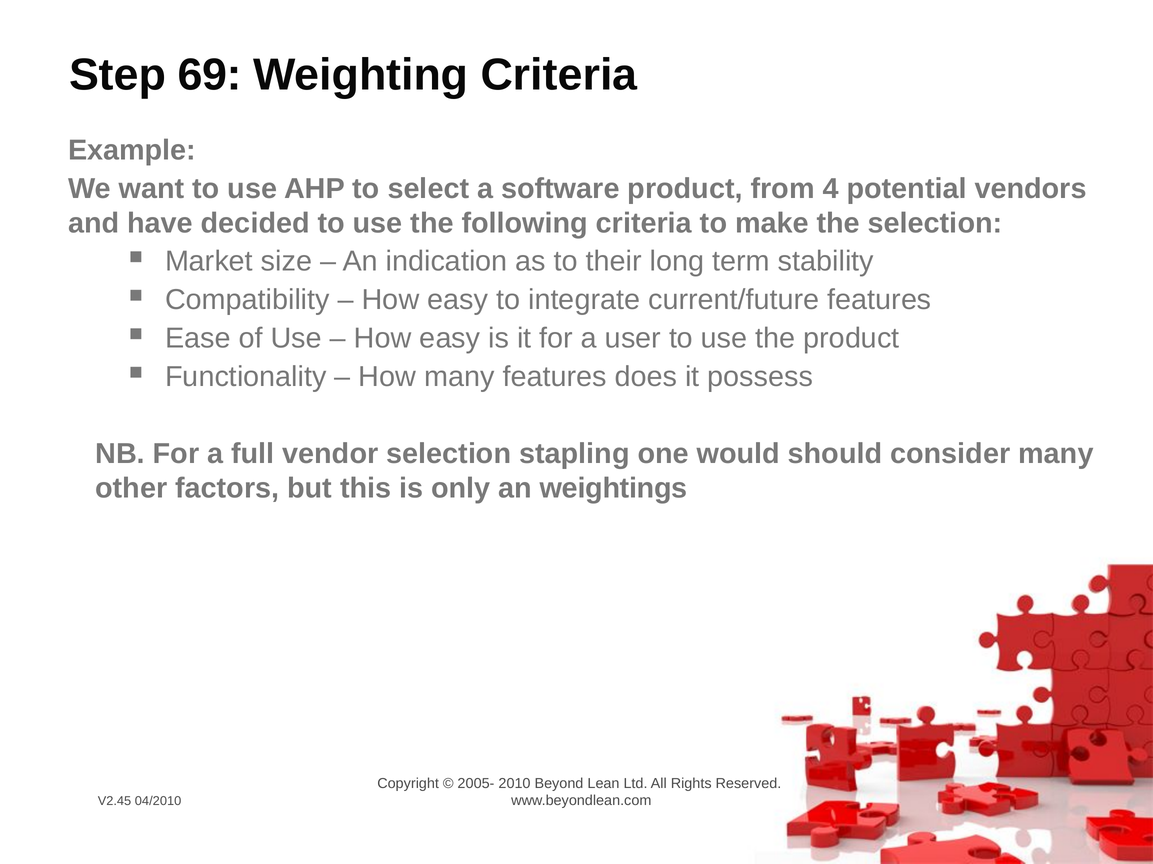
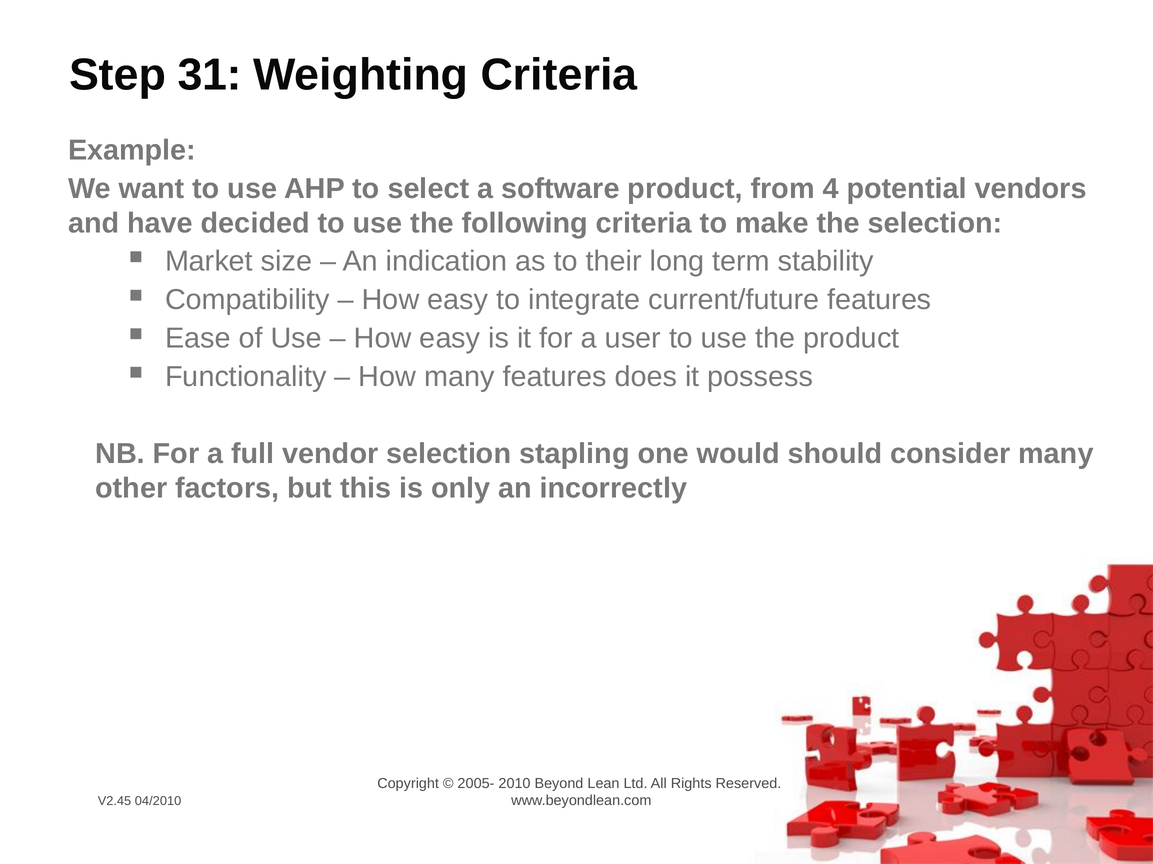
69: 69 -> 31 (210, 75)
weightings: weightings -> incorrectly (613, 489)
